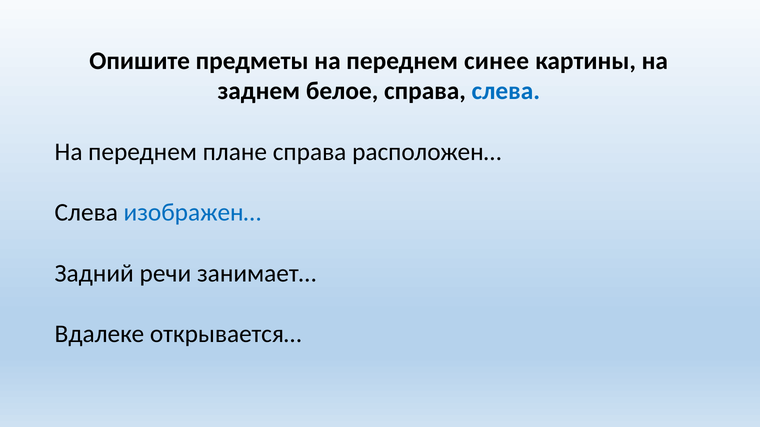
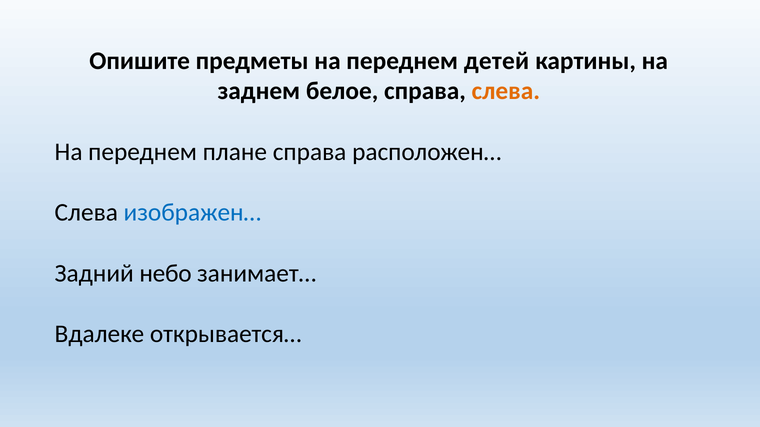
синее: синее -> детей (497, 61)
слева colour: blue -> orange (506, 91)
речи: речи -> небо (166, 274)
